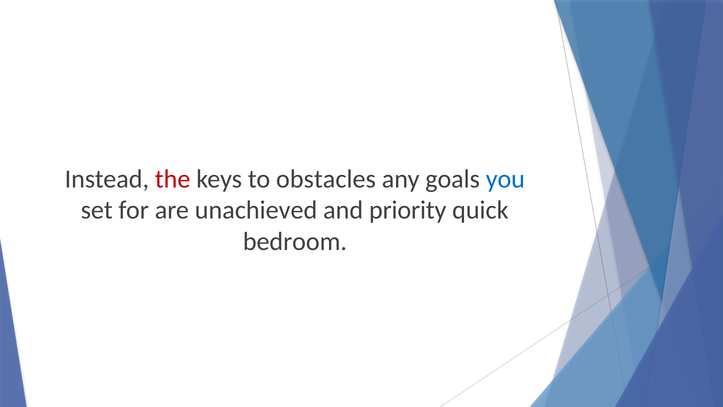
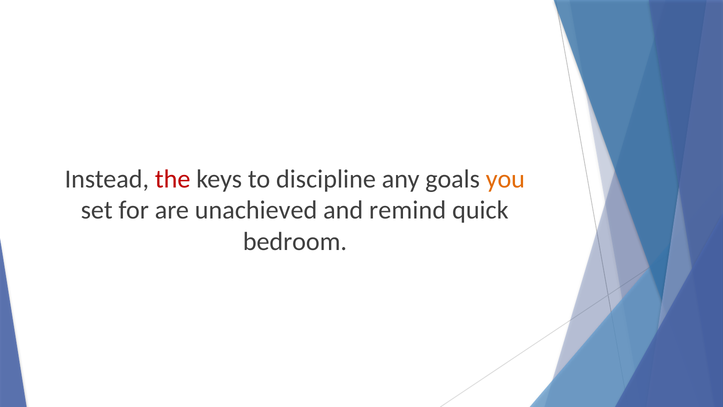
obstacles: obstacles -> discipline (326, 179)
you colour: blue -> orange (505, 179)
priority: priority -> remind (408, 210)
